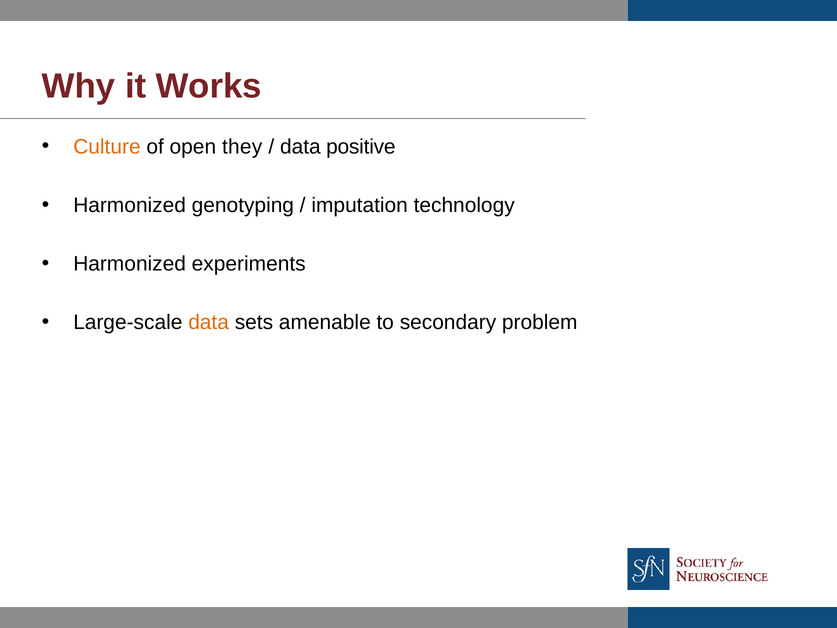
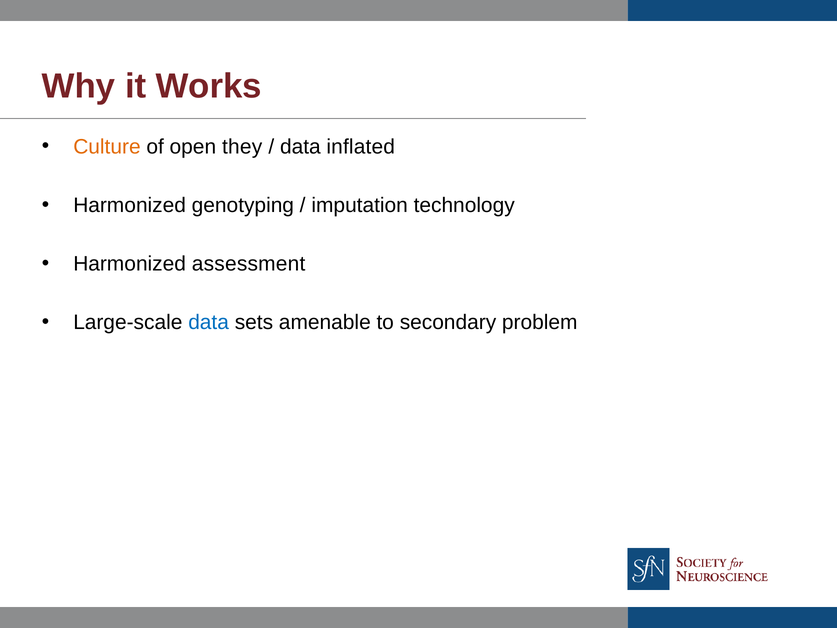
positive: positive -> inflated (361, 147)
experiments: experiments -> assessment (249, 264)
data colour: orange -> blue (209, 322)
